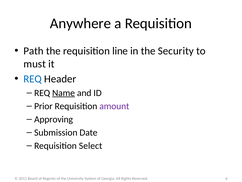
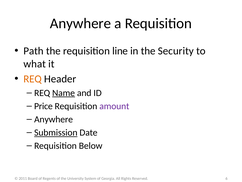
must: must -> what (35, 64)
REQ colour: blue -> orange (33, 79)
Prior: Prior -> Price (43, 106)
Approving: Approving -> Anywhere (54, 119)
Submission underline: none -> present (56, 132)
Select: Select -> Below (91, 145)
